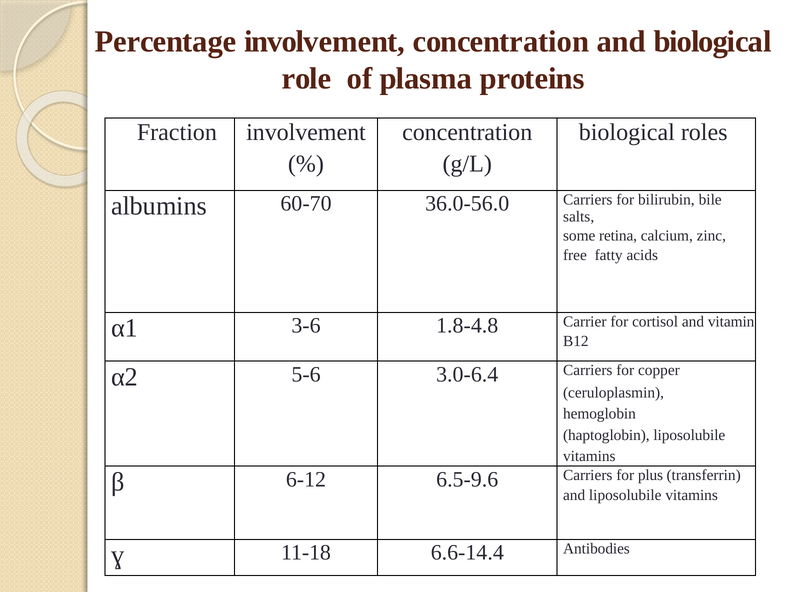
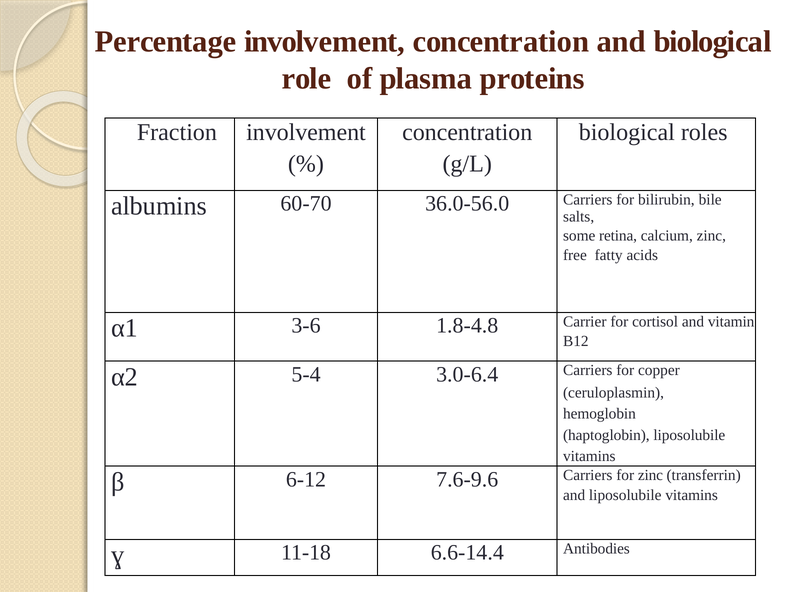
5-6: 5-6 -> 5-4 (306, 374)
6.5-9.6: 6.5-9.6 -> 7.6-9.6 (467, 479)
for plus: plus -> zinc (650, 475)
